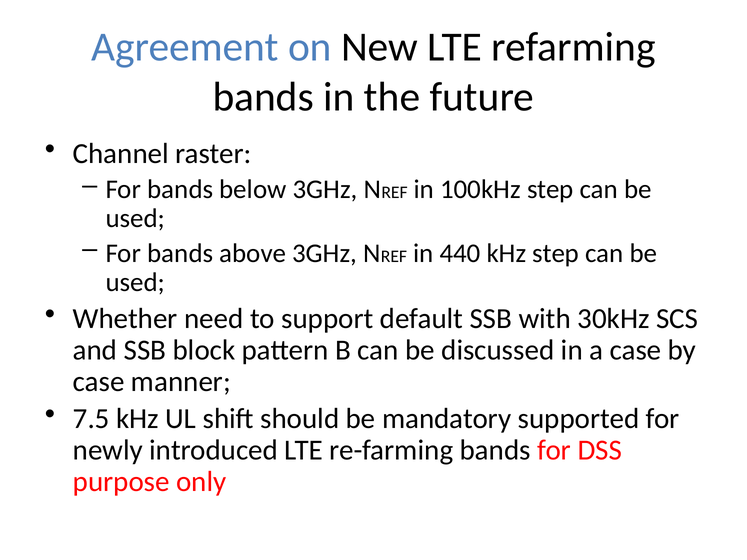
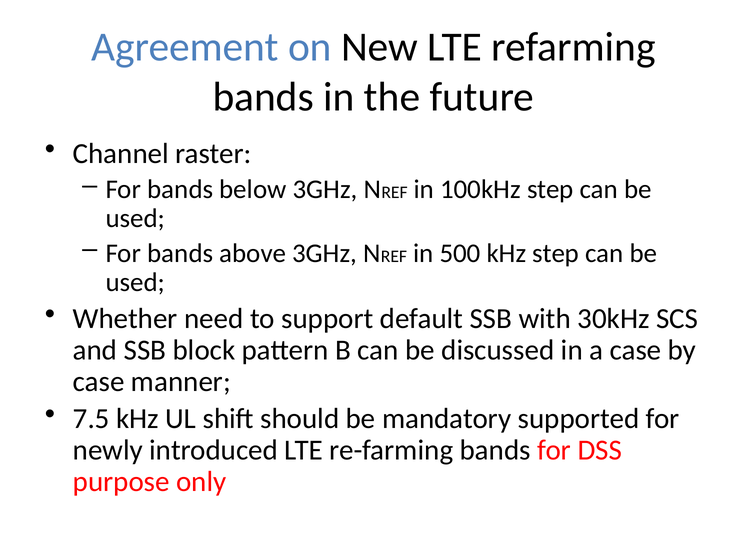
440: 440 -> 500 (460, 253)
